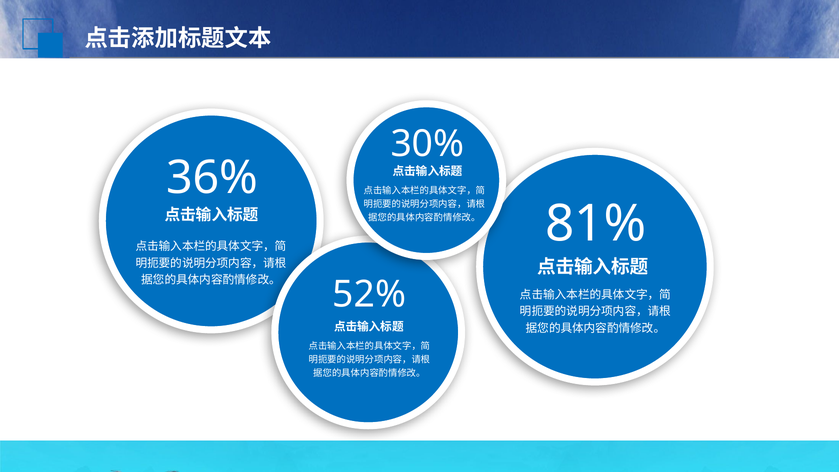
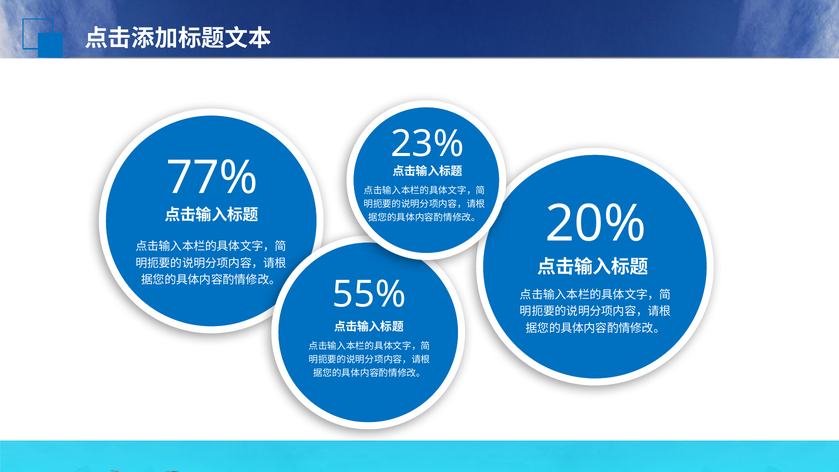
30%: 30% -> 23% (427, 144)
36%: 36% -> 77% (212, 178)
81%: 81% -> 20% (596, 224)
52%: 52% -> 55% (369, 295)
